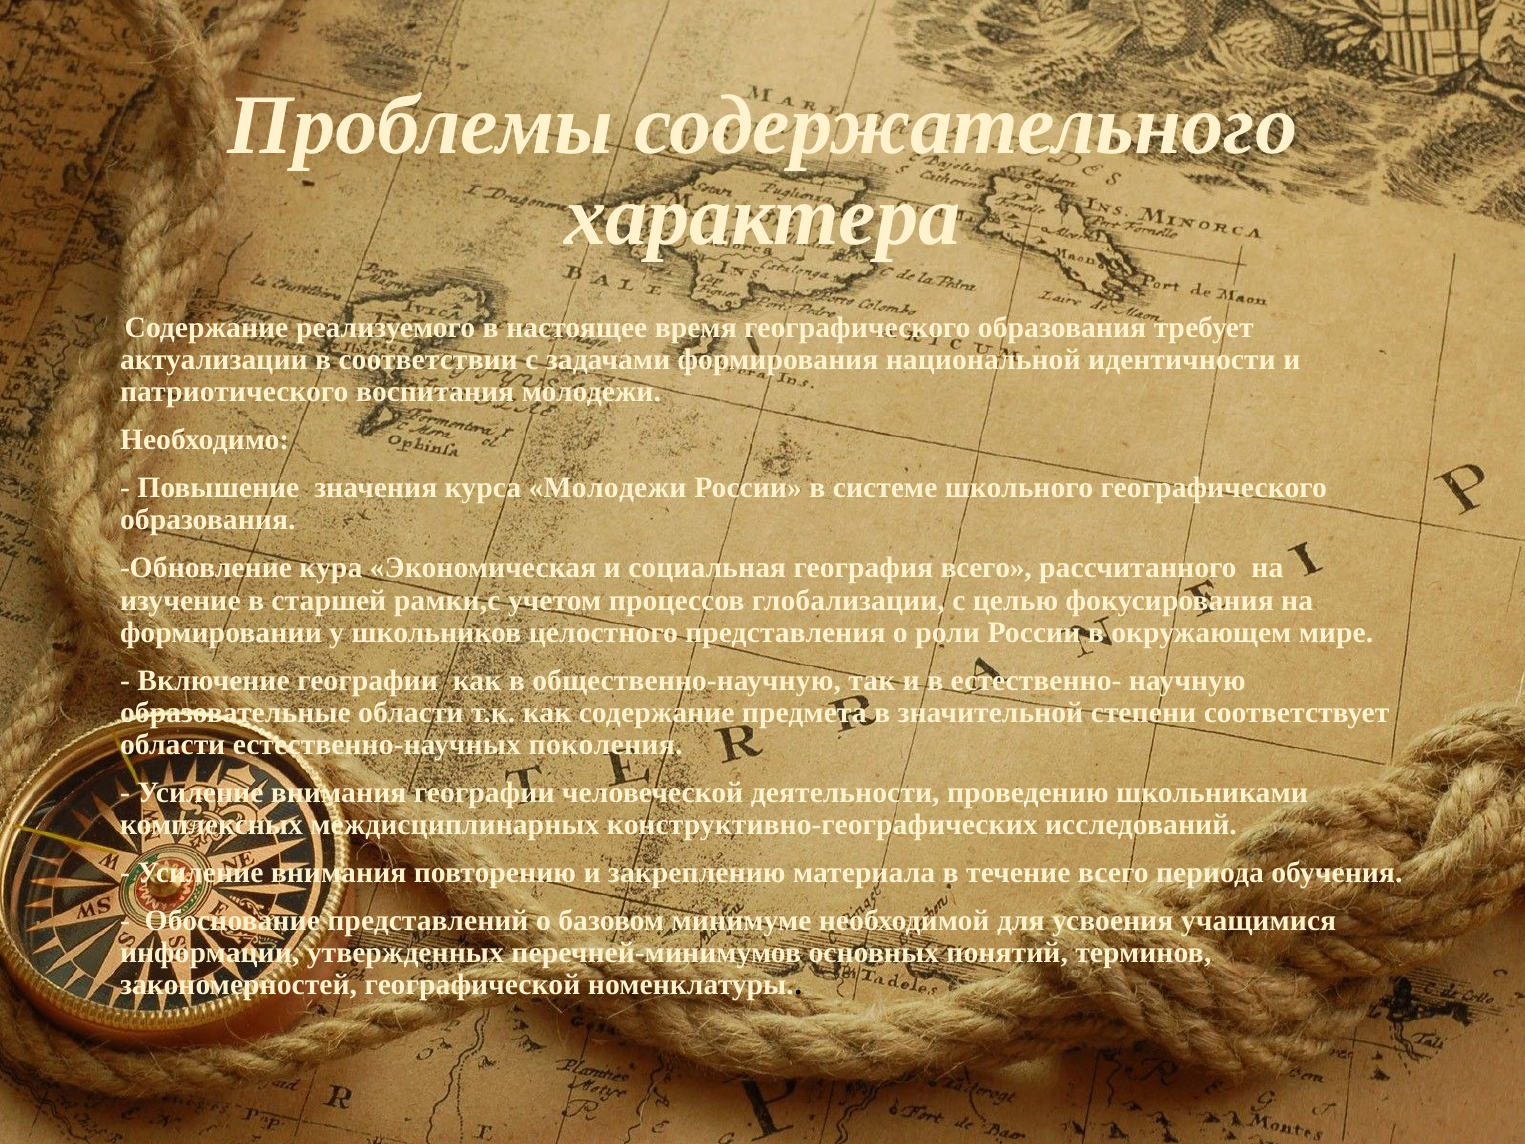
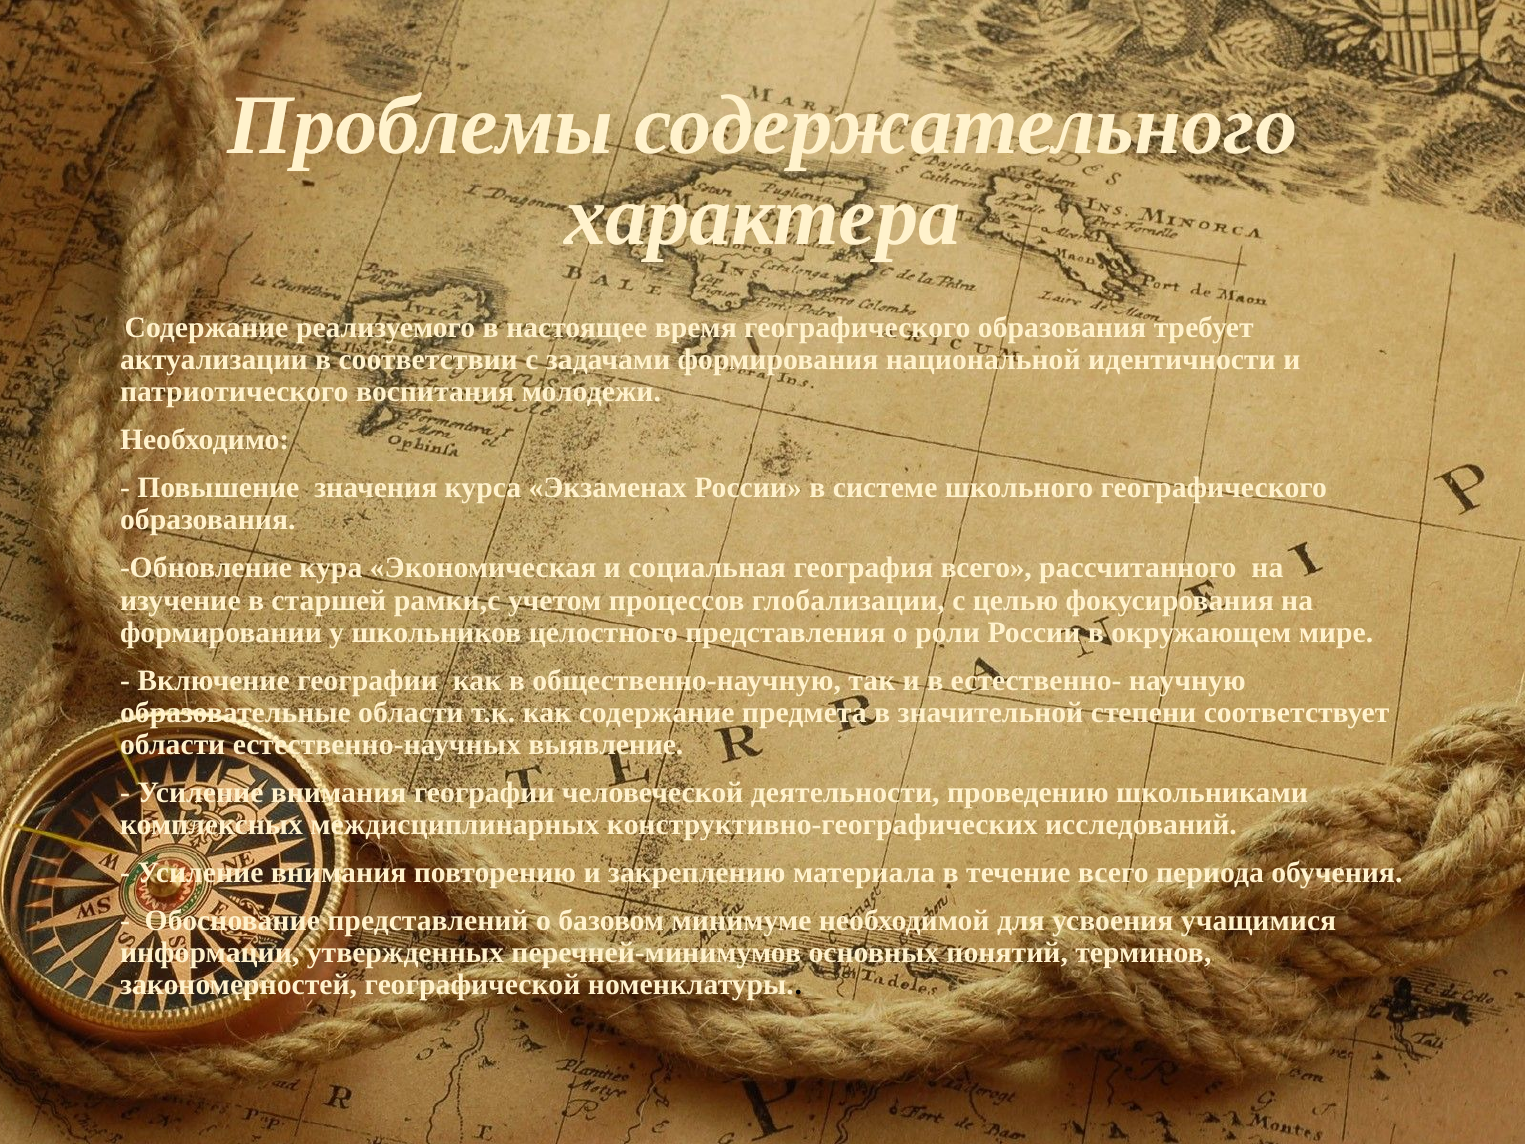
курса Молодежи: Молодежи -> Экзаменах (608, 488)
поколения: поколения -> выявление (606, 744)
